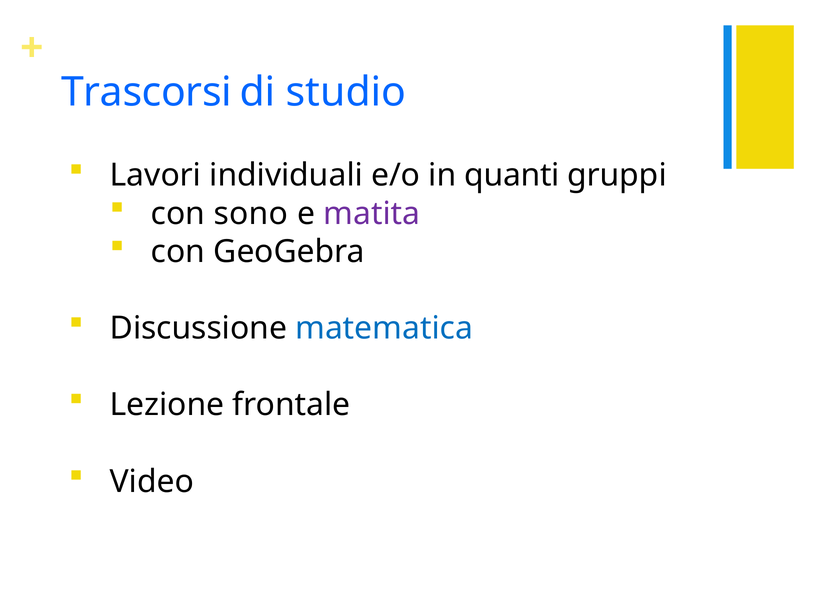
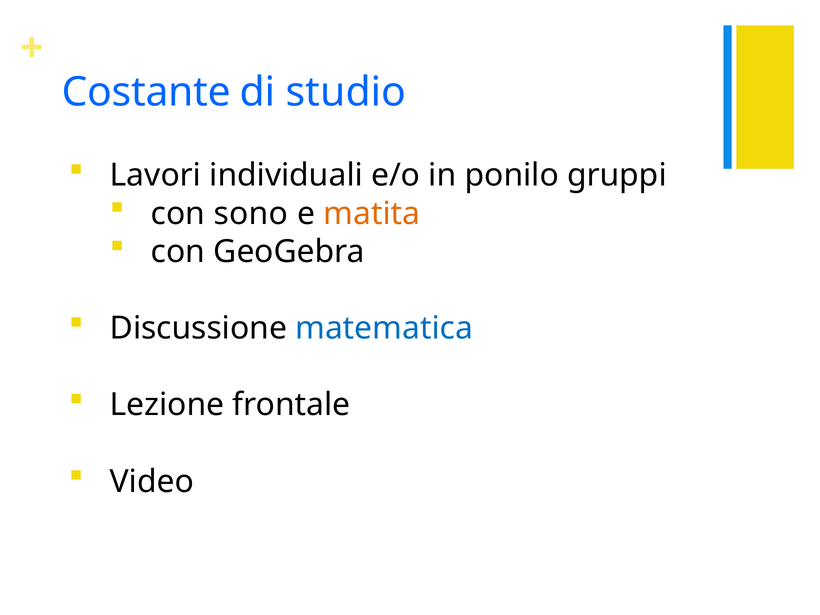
Trascorsi: Trascorsi -> Costante (146, 92)
quanti: quanti -> ponilo (512, 175)
matita colour: purple -> orange (372, 214)
